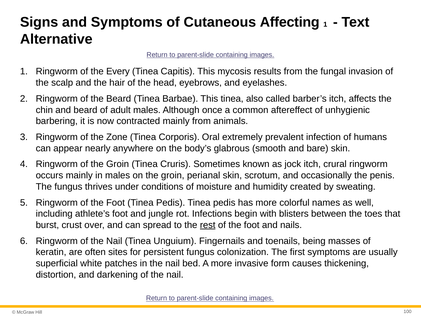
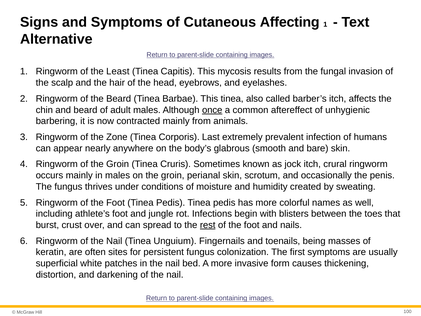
Every: Every -> Least (118, 72)
once underline: none -> present (212, 110)
Oral: Oral -> Last (211, 137)
